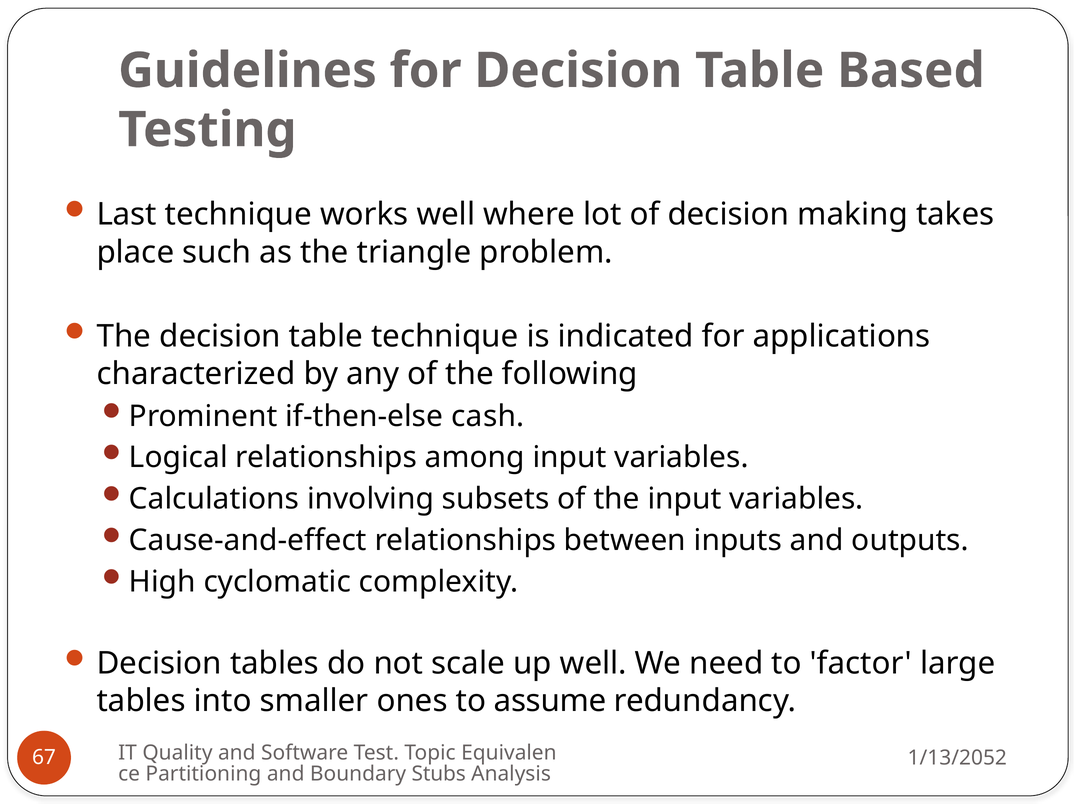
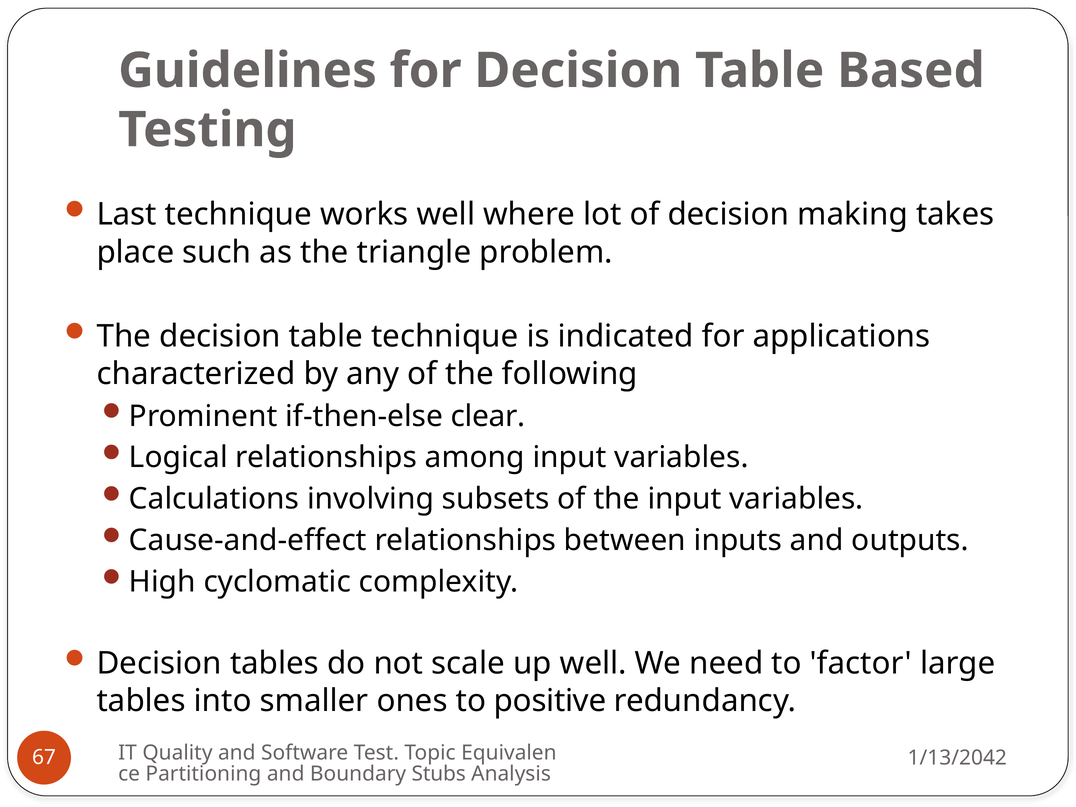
cash: cash -> clear (488, 416)
assume: assume -> positive (550, 701)
1/13/2052: 1/13/2052 -> 1/13/2042 (957, 758)
